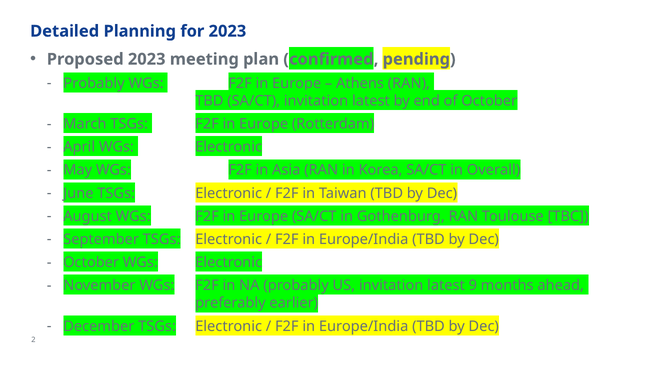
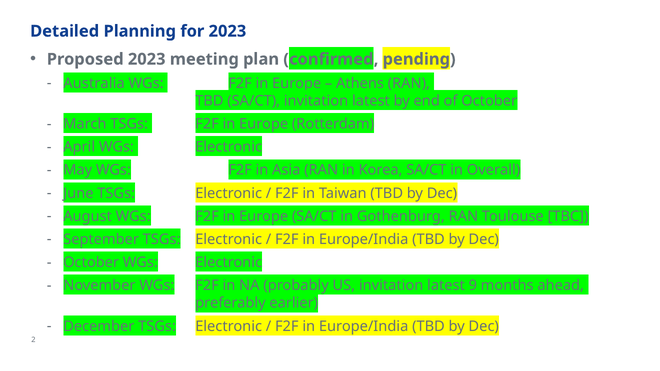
Probably: Probably -> Australia (94, 83)
